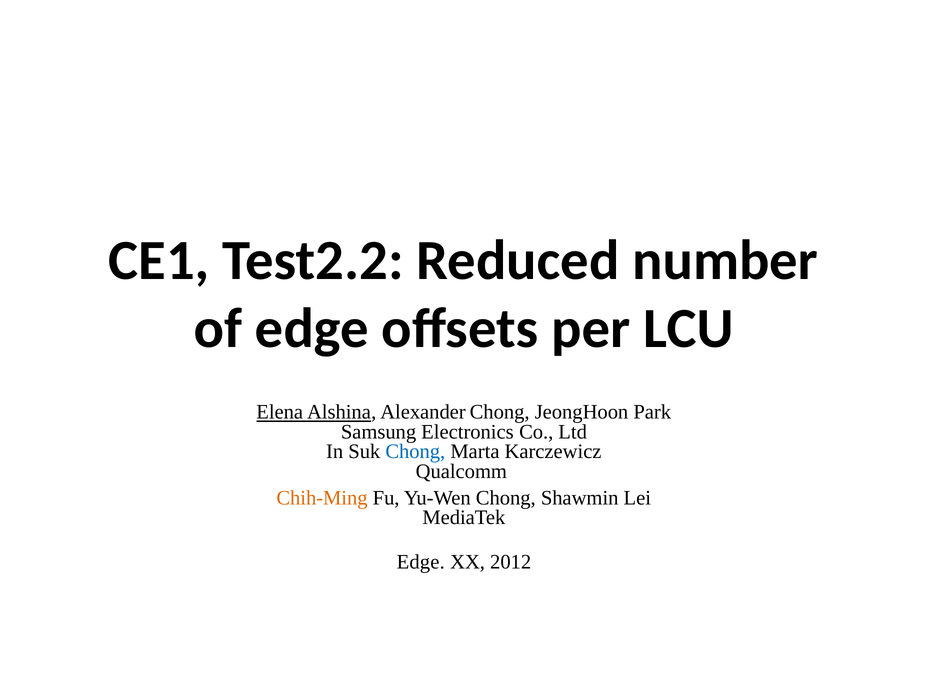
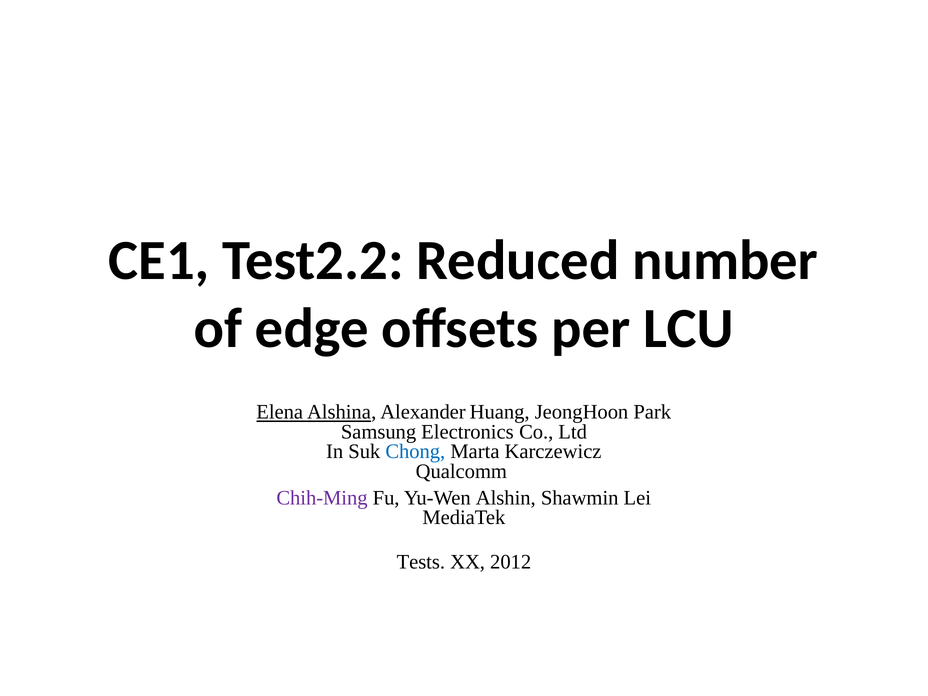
Alexander Chong: Chong -> Huang (500, 412)
Chih-Ming colour: orange -> purple (322, 498)
Yu-Wen Chong: Chong -> Alshin (506, 498)
Edge: Edge -> Tests (421, 562)
